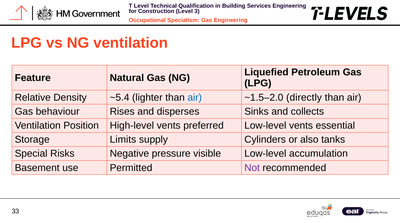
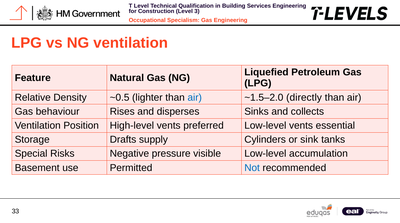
~5.4: ~5.4 -> ~0.5 (120, 98)
Limits: Limits -> Drafts (123, 140)
also: also -> sink (309, 140)
Not colour: purple -> blue (252, 168)
